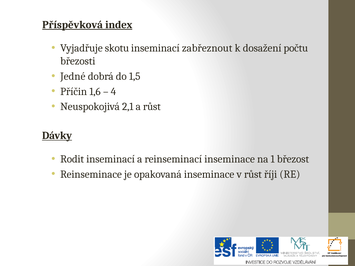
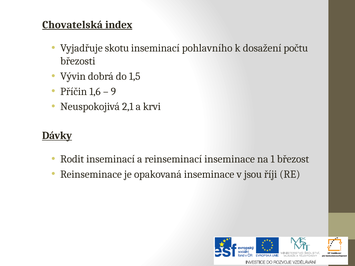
Příspěvková: Příspěvková -> Chovatelská (72, 25)
zabřeznout: zabřeznout -> pohlavního (207, 48)
Jedné: Jedné -> Vývin (73, 76)
4: 4 -> 9 (113, 92)
a růst: růst -> krvi (152, 107)
v růst: růst -> jsou (253, 174)
